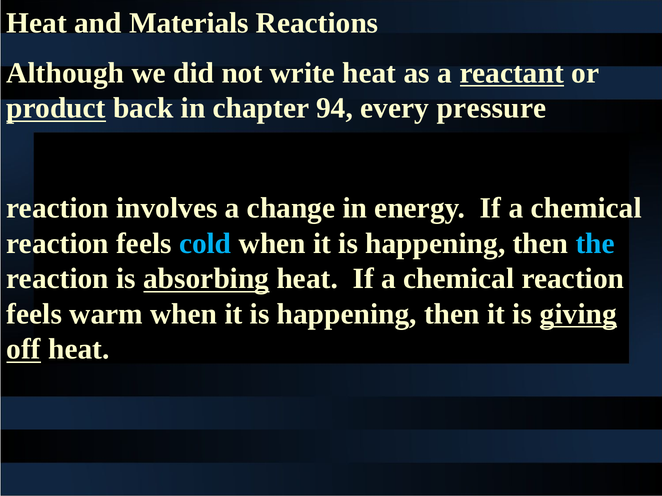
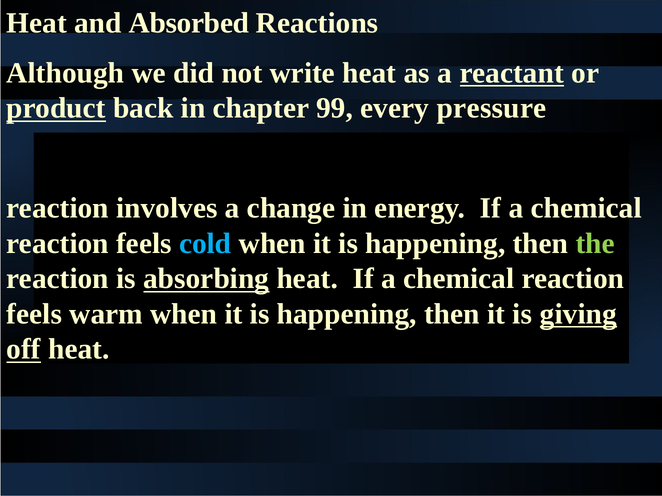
Materials: Materials -> Absorbed (189, 23)
94: 94 -> 99 (334, 108)
the colour: light blue -> light green (595, 244)
